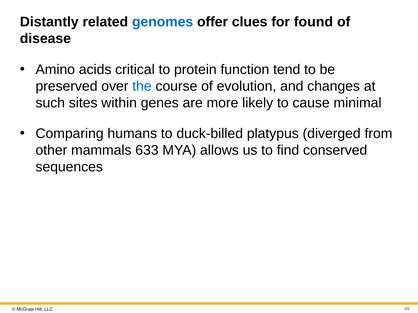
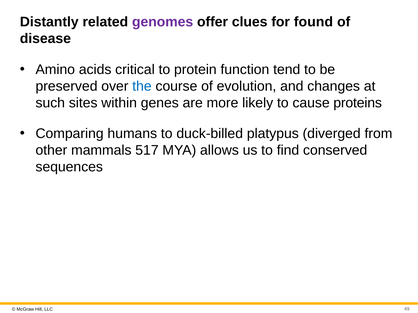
genomes colour: blue -> purple (163, 22)
minimal: minimal -> proteins (358, 103)
633: 633 -> 517 (147, 151)
